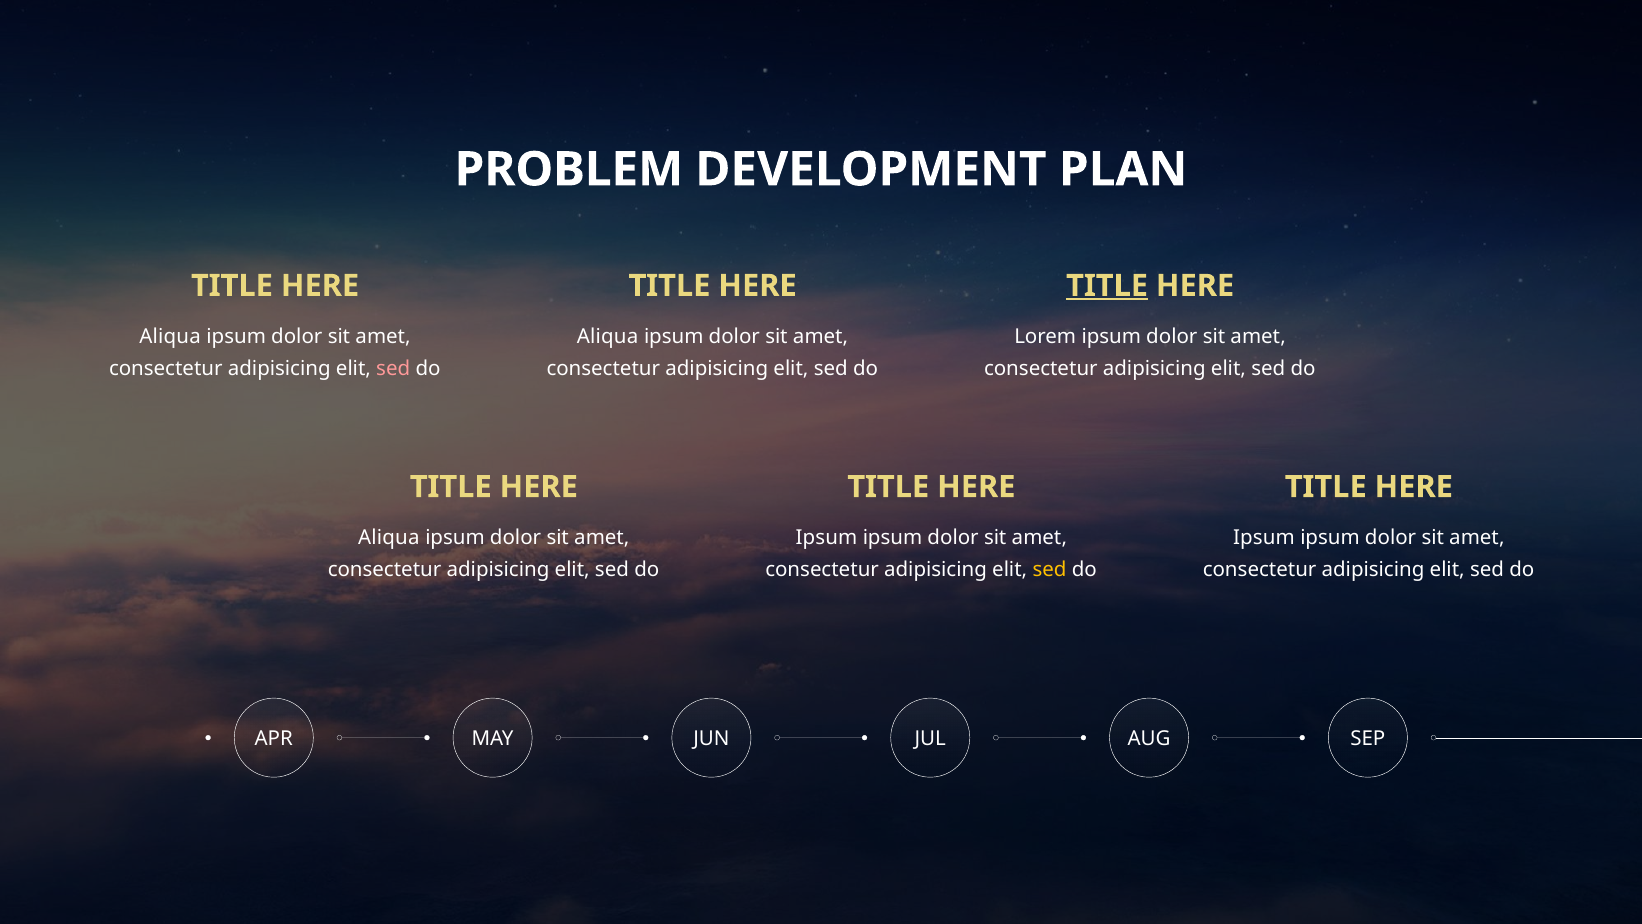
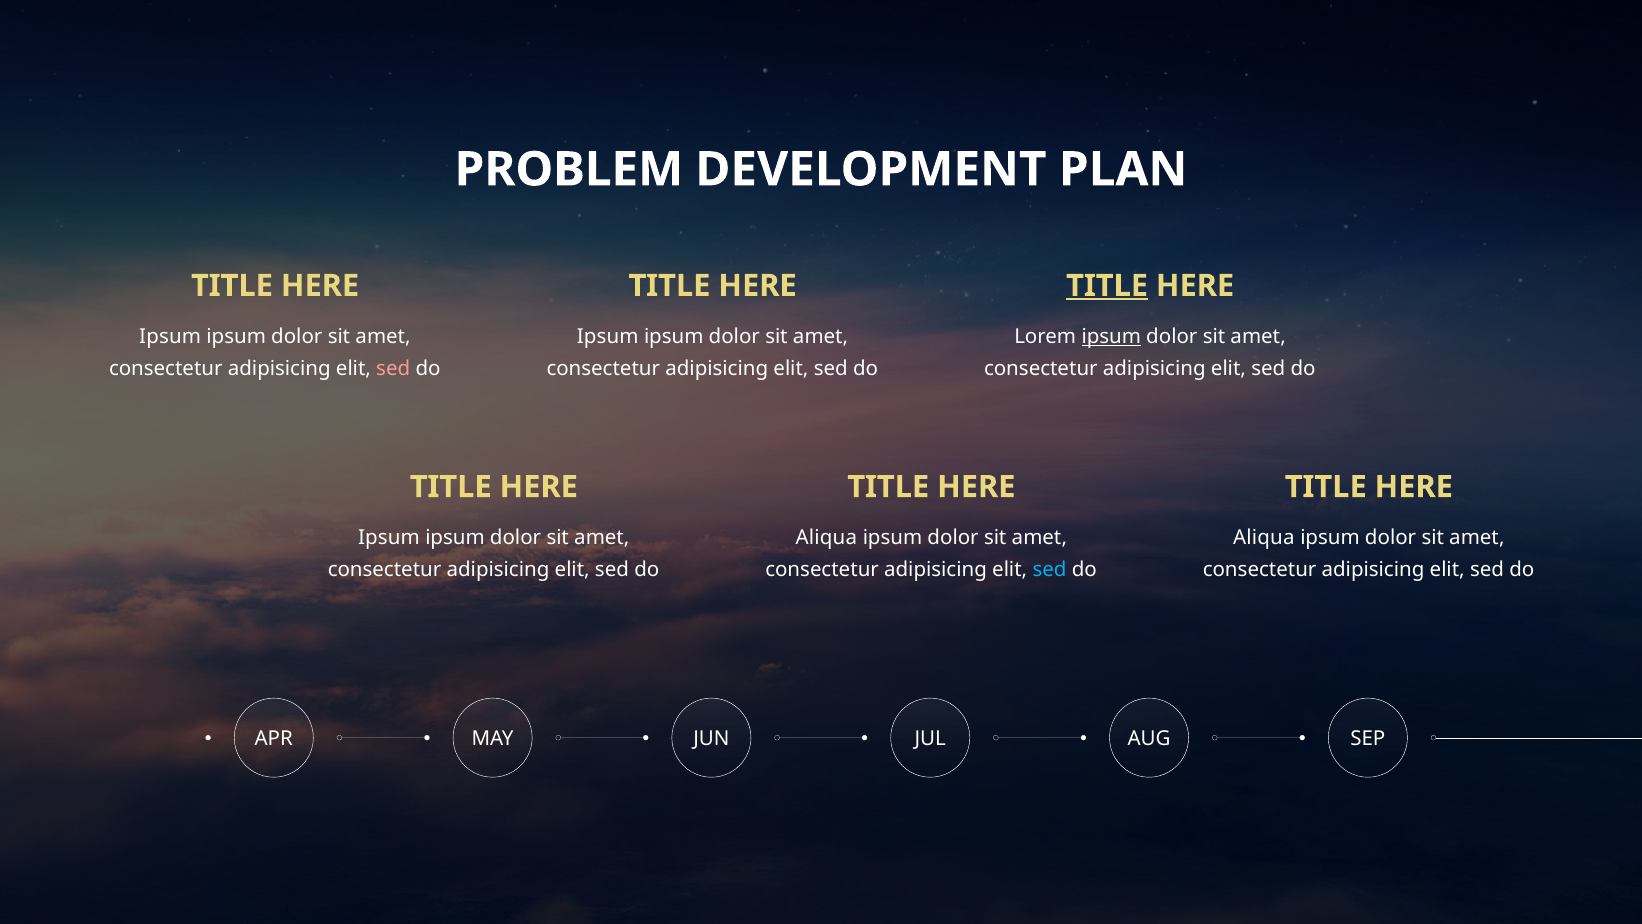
Aliqua: Aliqua -> Ipsum (170, 336)
Aliqua: Aliqua -> Ipsum (608, 336)
ipsum underline: none -> present (1111, 336)
Aliqua: Aliqua -> Ipsum (389, 537)
Ipsum: Ipsum -> Aliqua (826, 537)
Ipsum: Ipsum -> Aliqua (1264, 537)
sed colour: yellow -> light blue (1050, 569)
